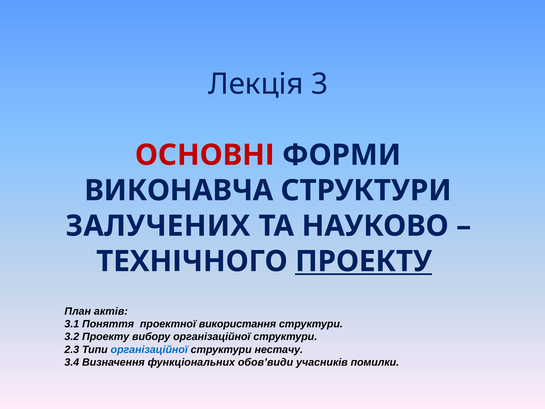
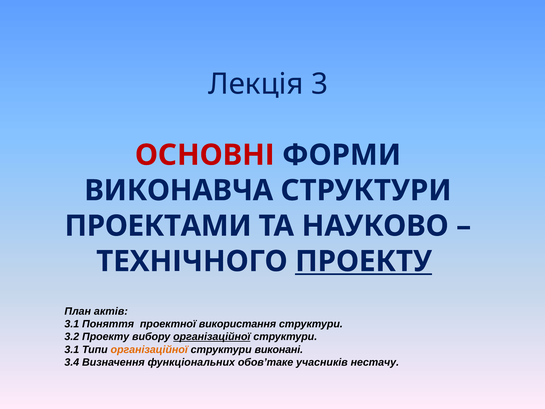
ЗАЛУЧЕНИХ: ЗАЛУЧЕНИХ -> ПРОЕКТАМИ (158, 226)
організаційної underline: none -> present (212, 337)
2.3: 2.3 -> 3.1 (72, 349)
організаційної colour: blue -> orange (149, 349)
нестачу: нестачу -> виконані (279, 349)
обов’види: обов’види -> обов’таке (266, 362)
помилки: помилки -> нестачу (375, 362)
